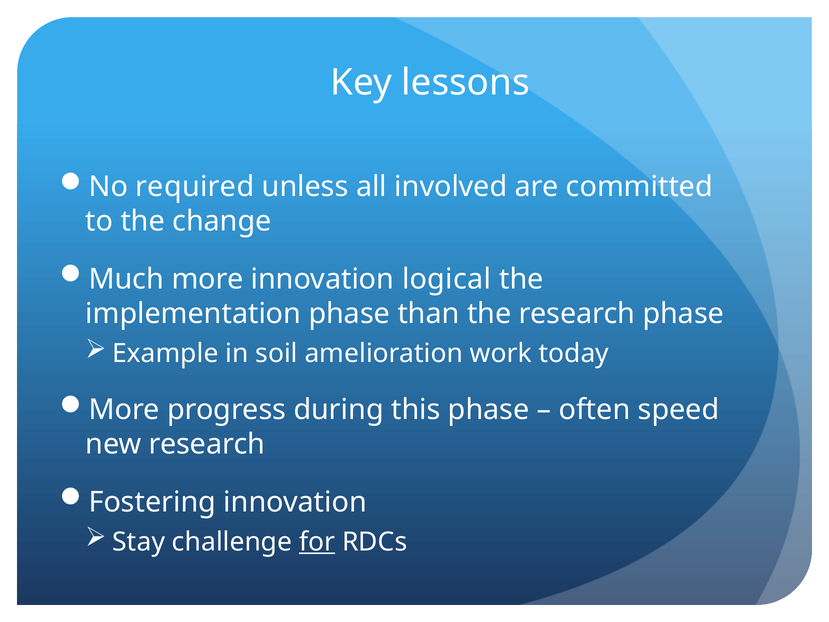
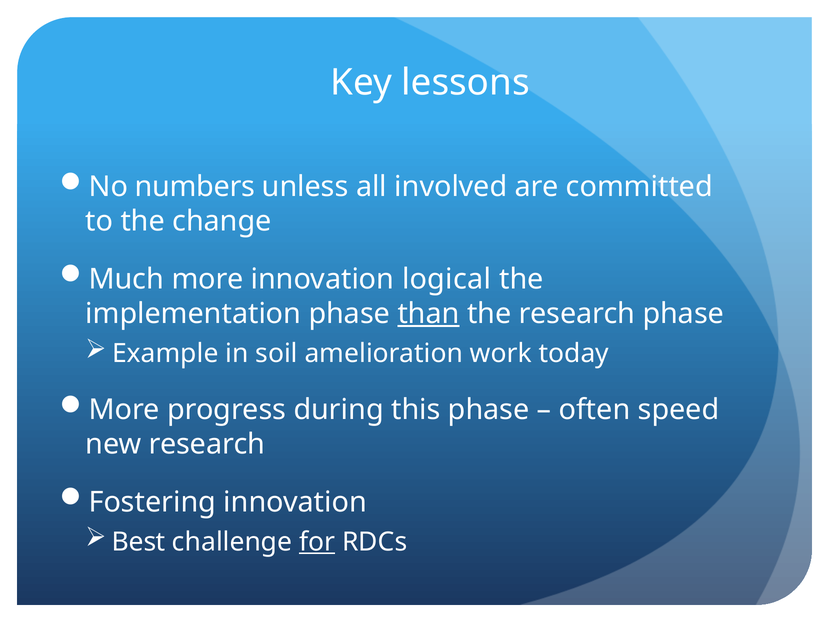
required: required -> numbers (195, 187)
than underline: none -> present (429, 313)
Stay: Stay -> Best (139, 542)
